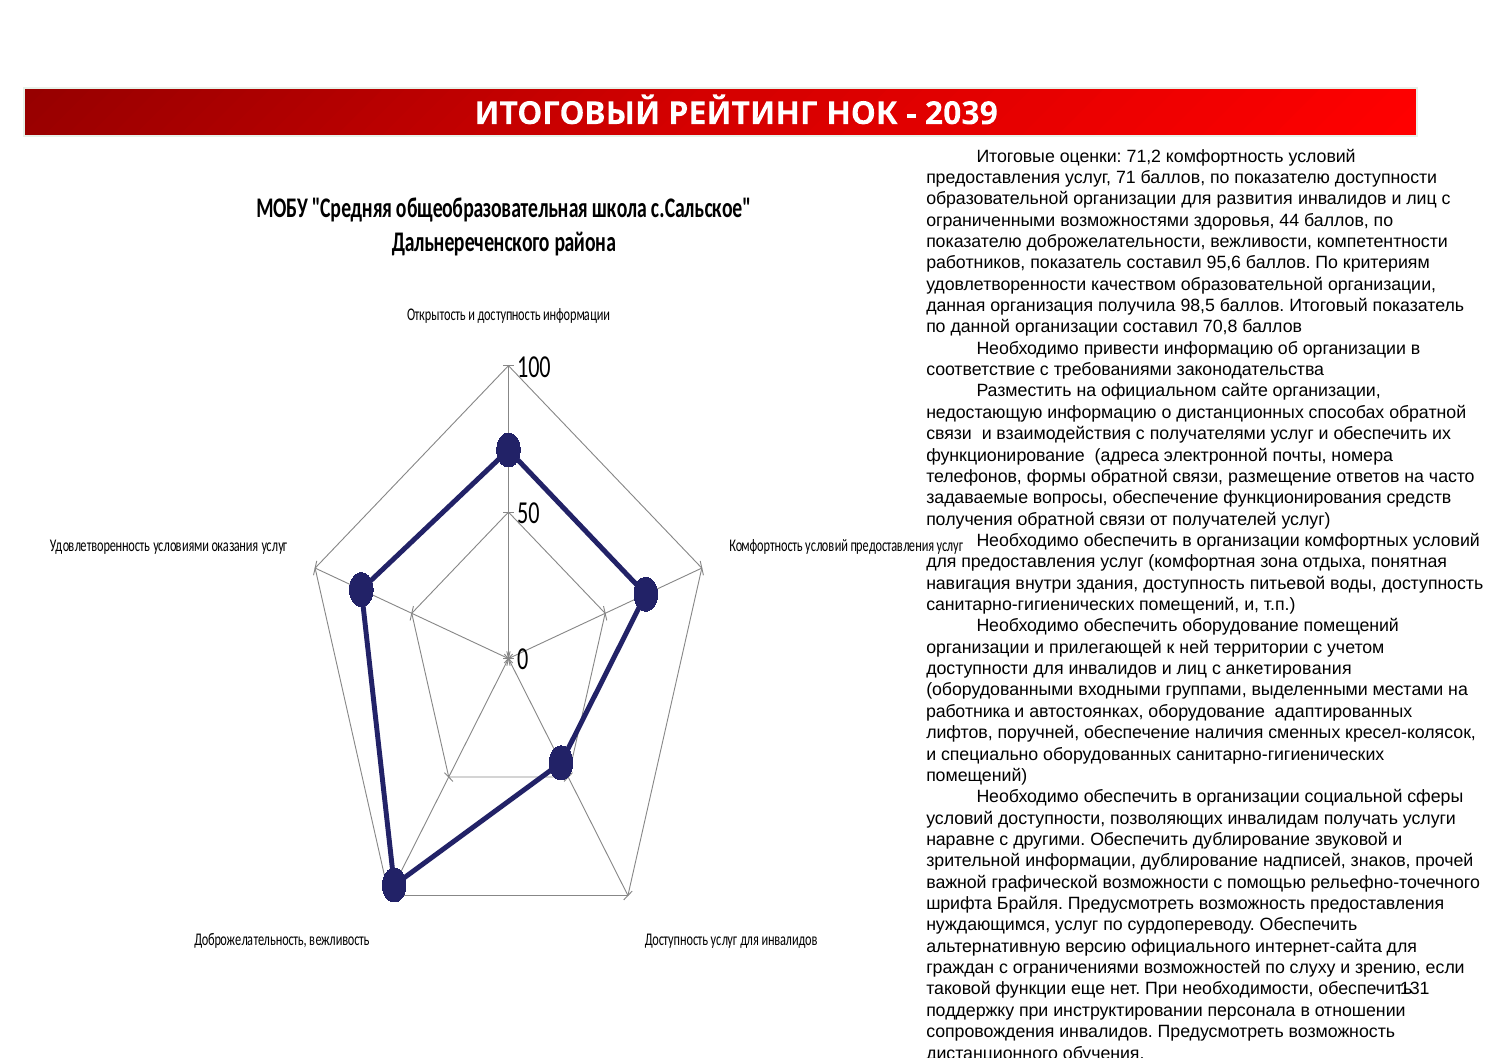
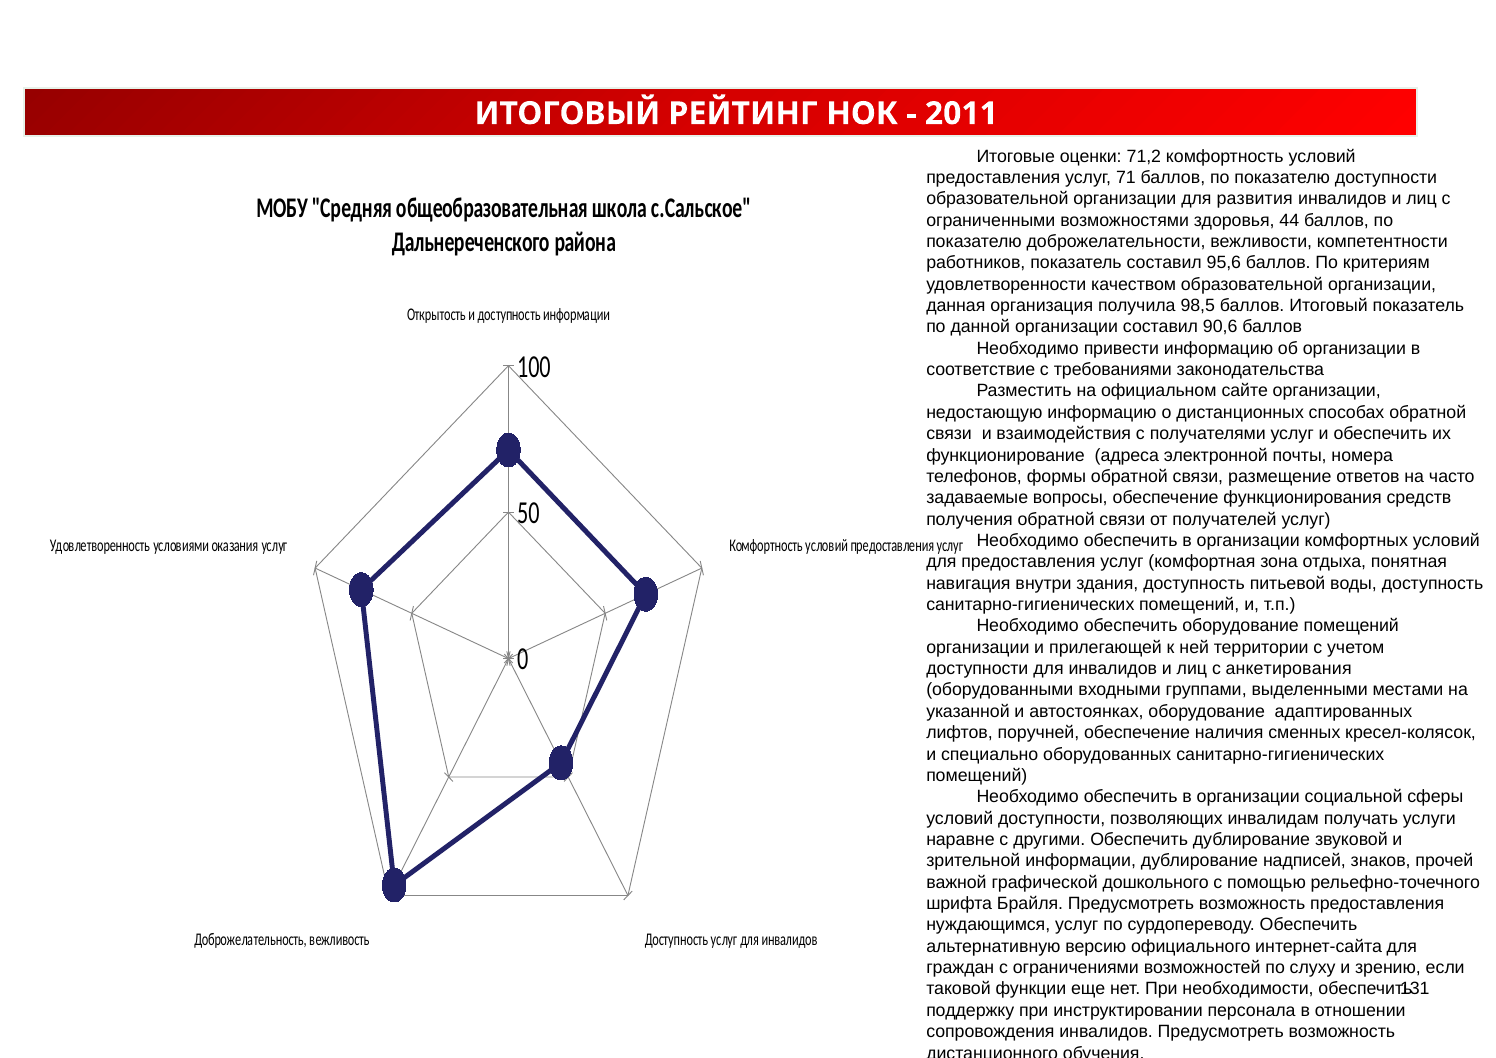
2039: 2039 -> 2011 (961, 114)
70,8: 70,8 -> 90,6 (1220, 327)
работника: работника -> указанной (968, 711)
возможности: возможности -> дошкольного (1156, 882)
